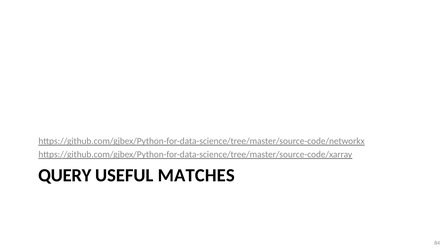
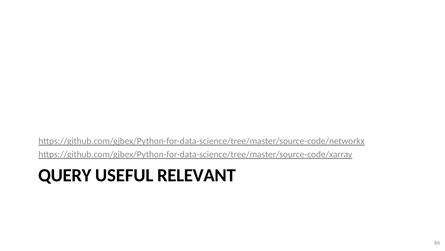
MATCHES: MATCHES -> RELEVANT (196, 175)
